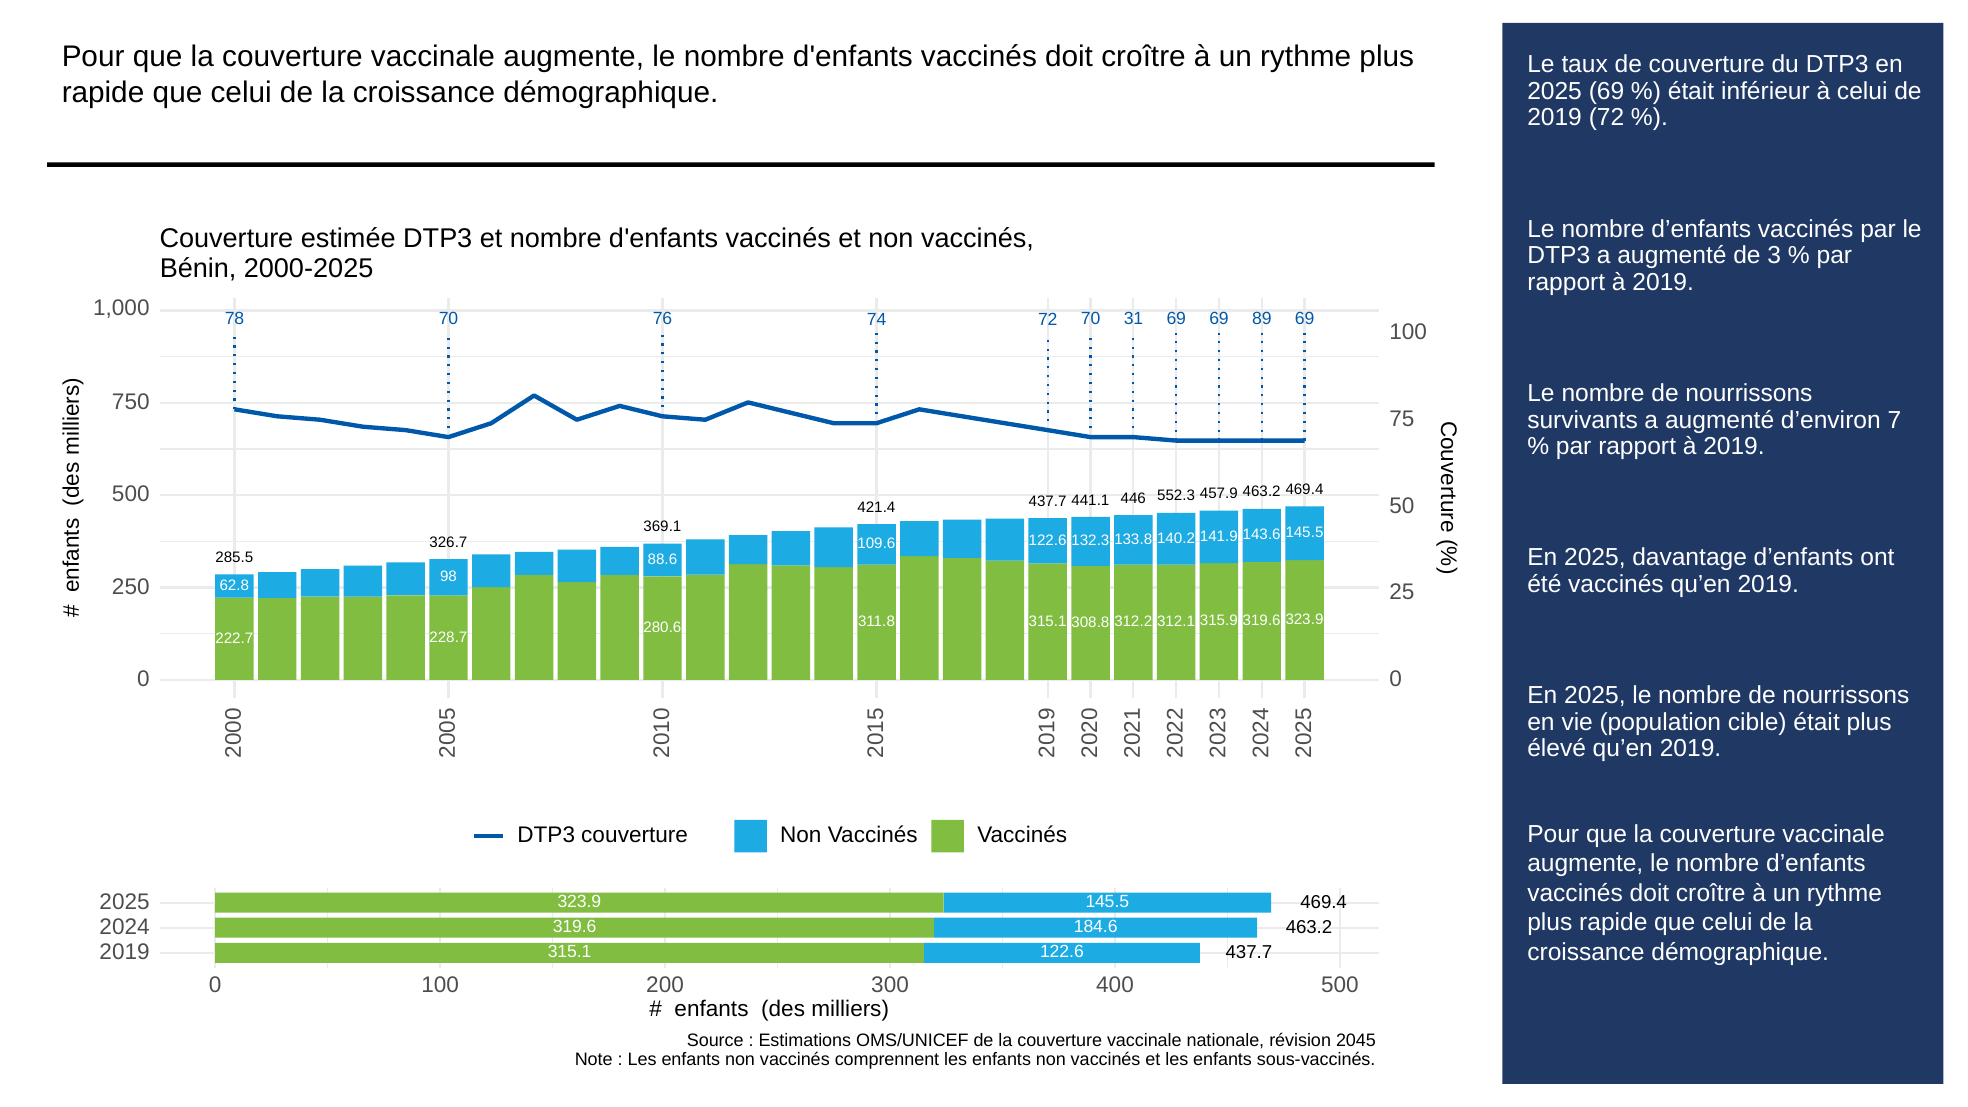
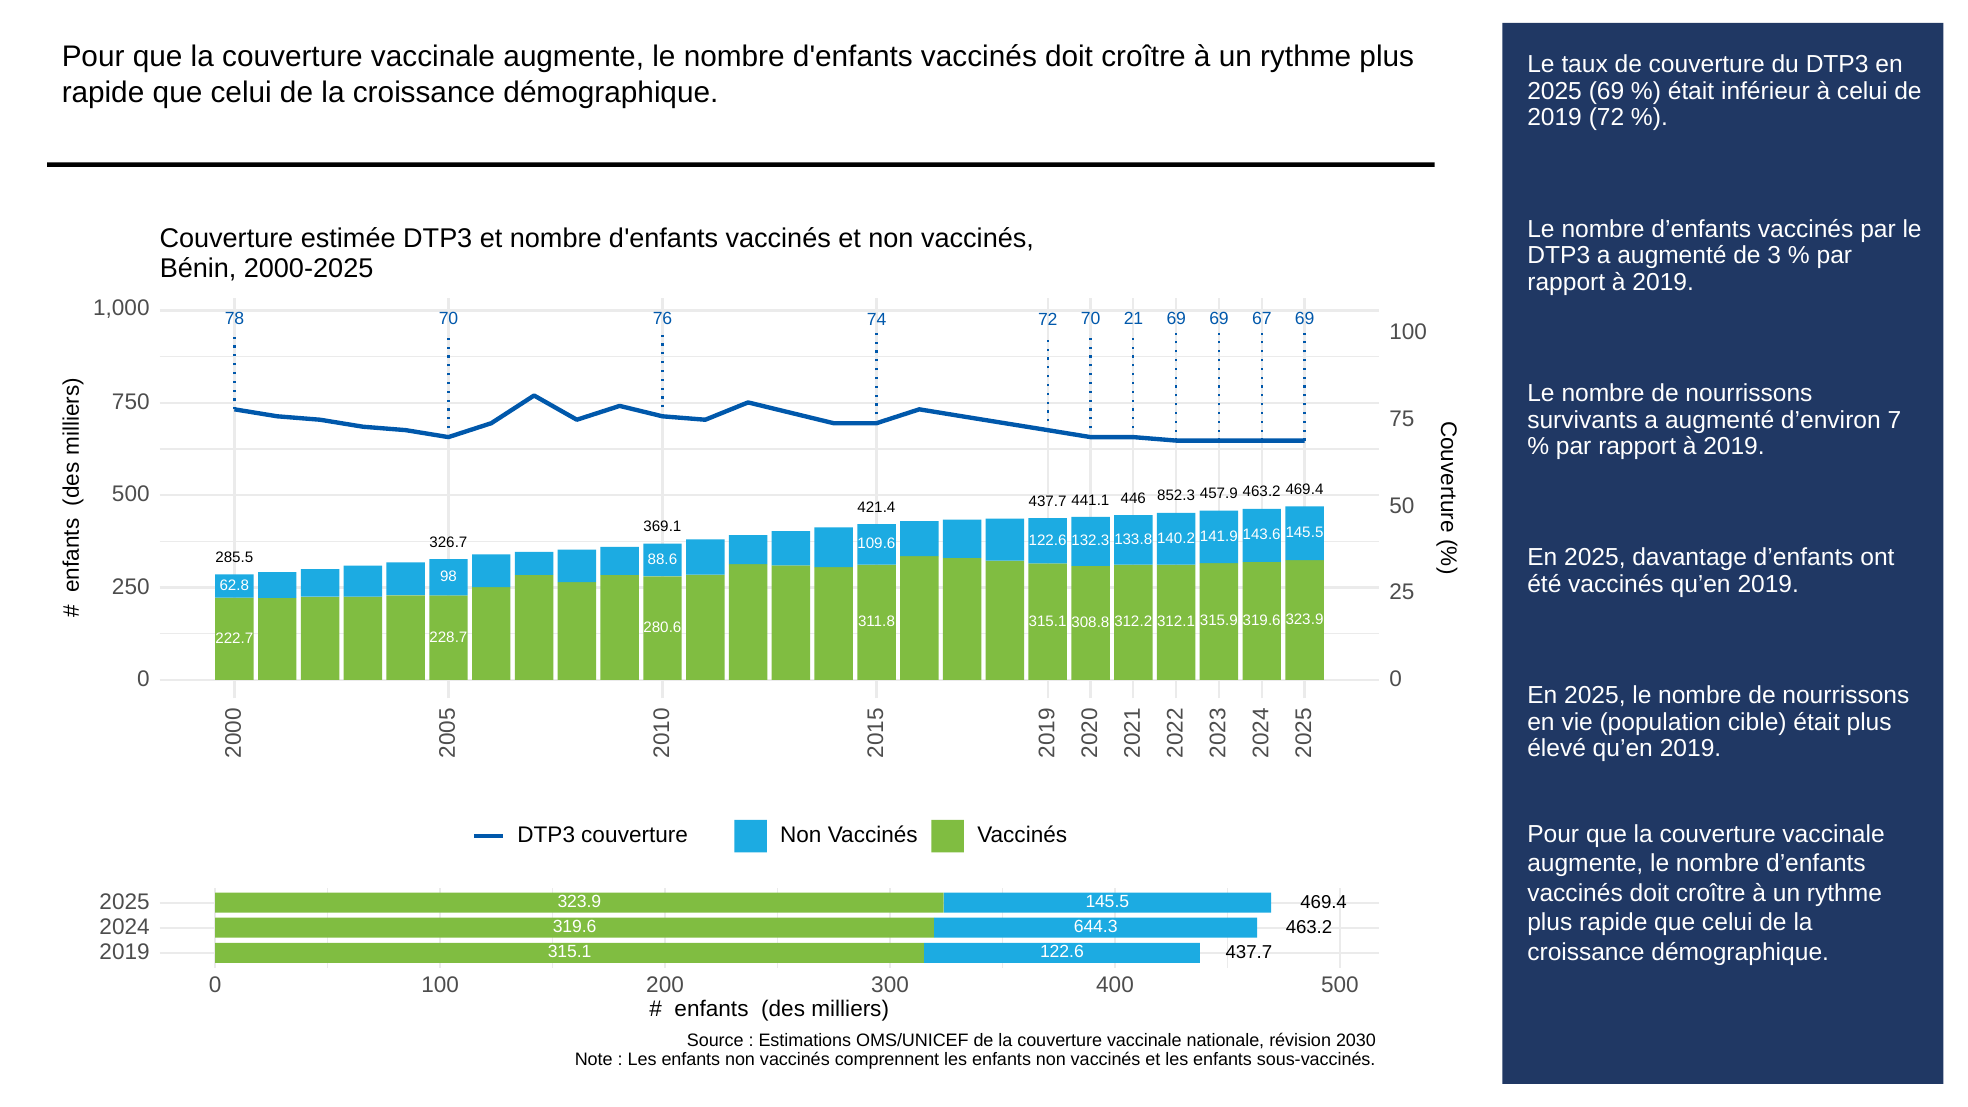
31: 31 -> 21 (1134, 319)
89: 89 -> 67 (1262, 319)
552.3: 552.3 -> 852.3 (1176, 496)
184.6: 184.6 -> 644.3 (1096, 927)
2045: 2045 -> 2030 (1356, 1041)
